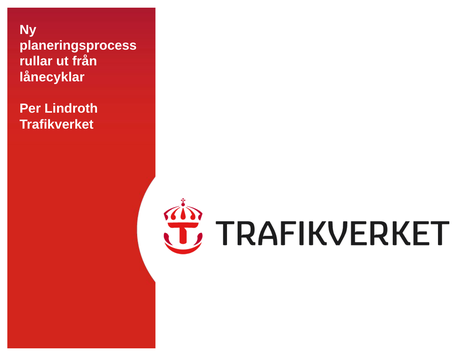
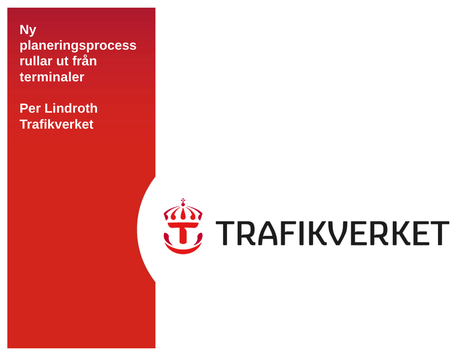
lånecyklar: lånecyklar -> terminaler (52, 77)
